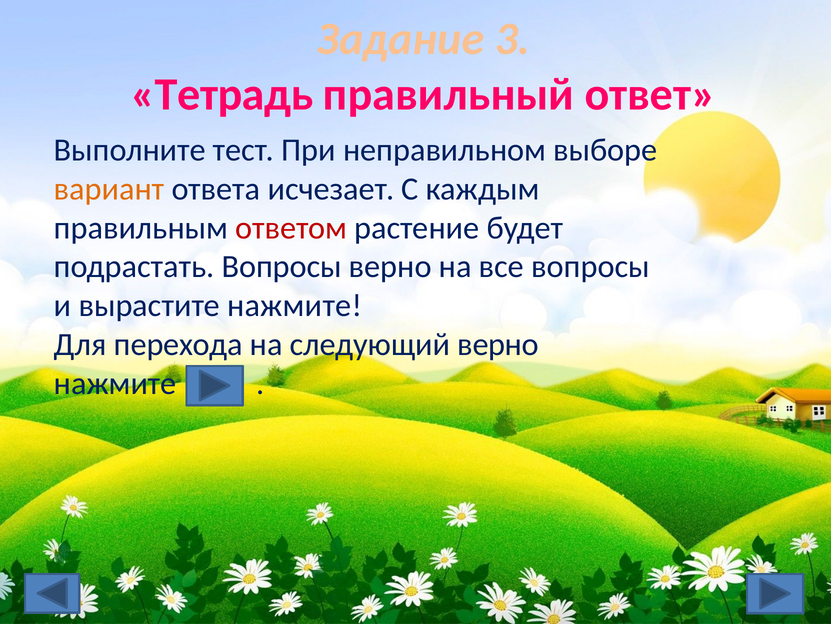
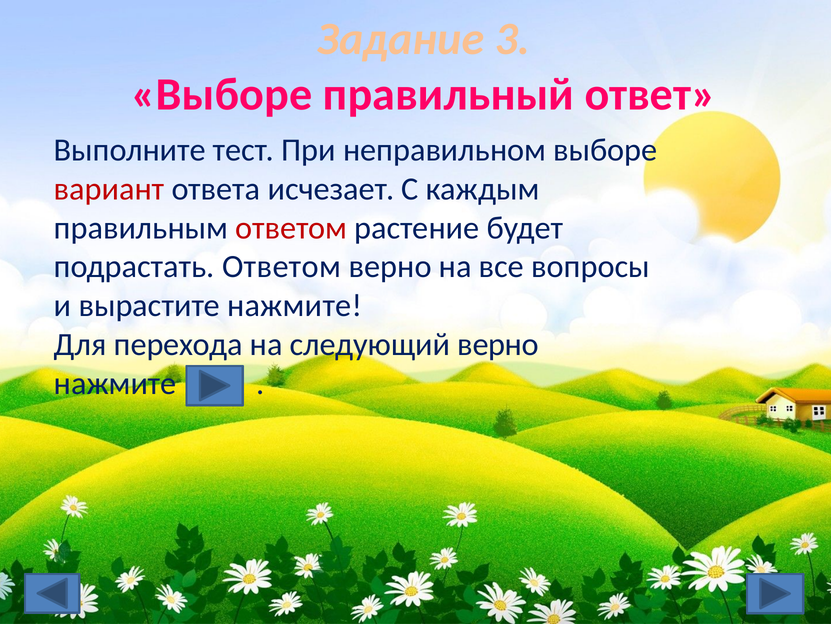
Тетрадь: Тетрадь -> Выборе (222, 94)
вариант colour: orange -> red (109, 189)
подрастать Вопросы: Вопросы -> Ответом (282, 266)
